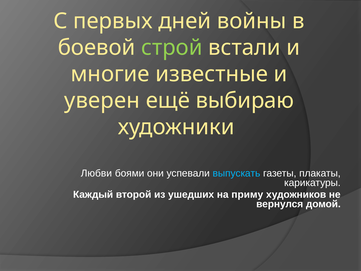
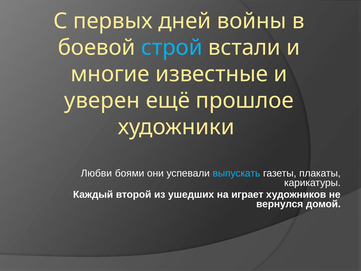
строй colour: light green -> light blue (172, 48)
выбираю: выбираю -> прошлое (245, 101)
приму: приму -> играет (247, 194)
